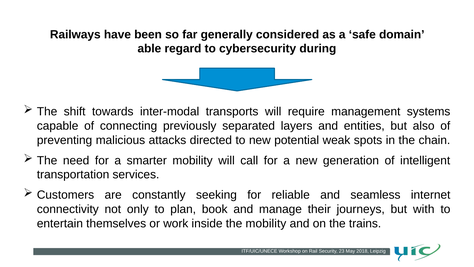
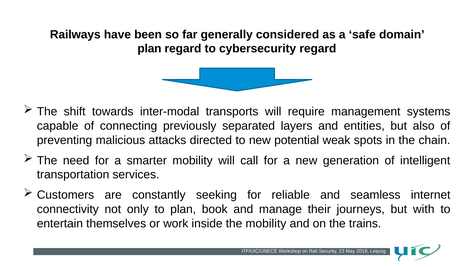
able: able -> plan (149, 49)
cybersecurity during: during -> regard (318, 49)
